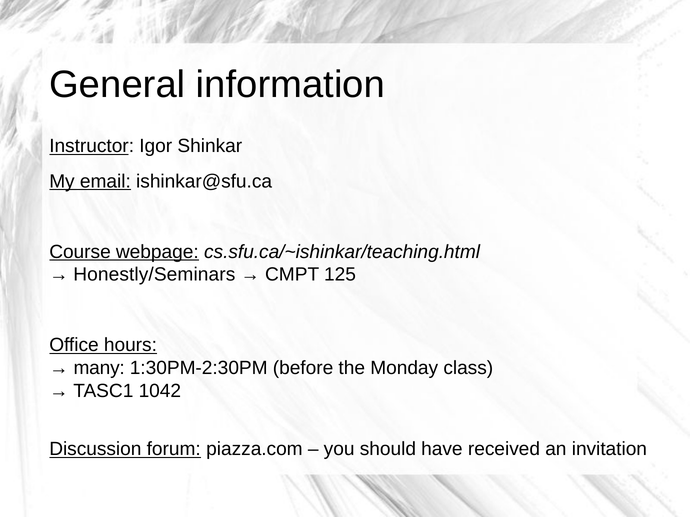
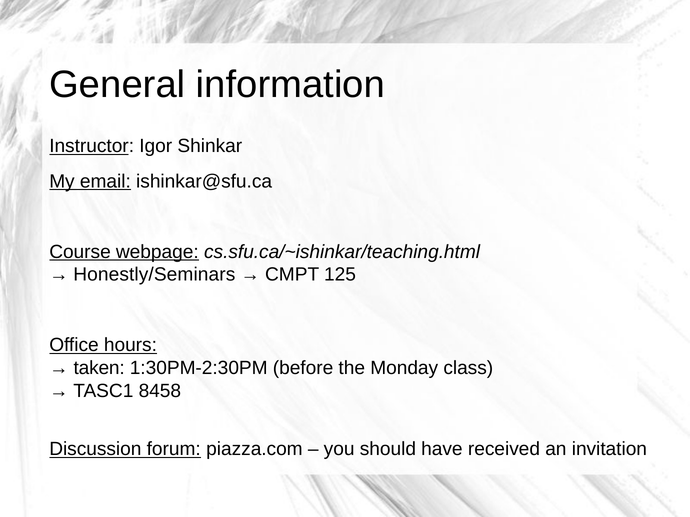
many: many -> taken (99, 368)
1042: 1042 -> 8458 (160, 391)
